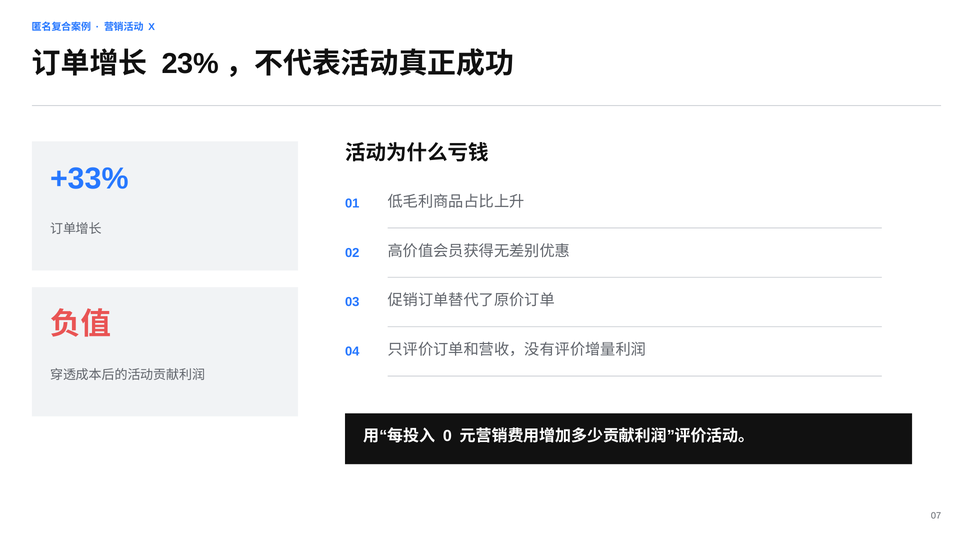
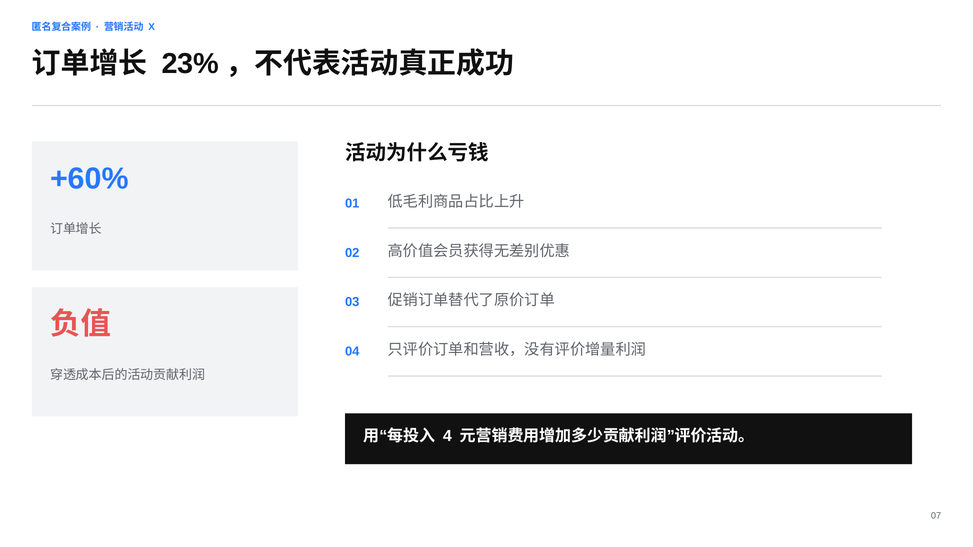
+33%: +33% -> +60% (89, 179)
0: 0 -> 4 (447, 436)
